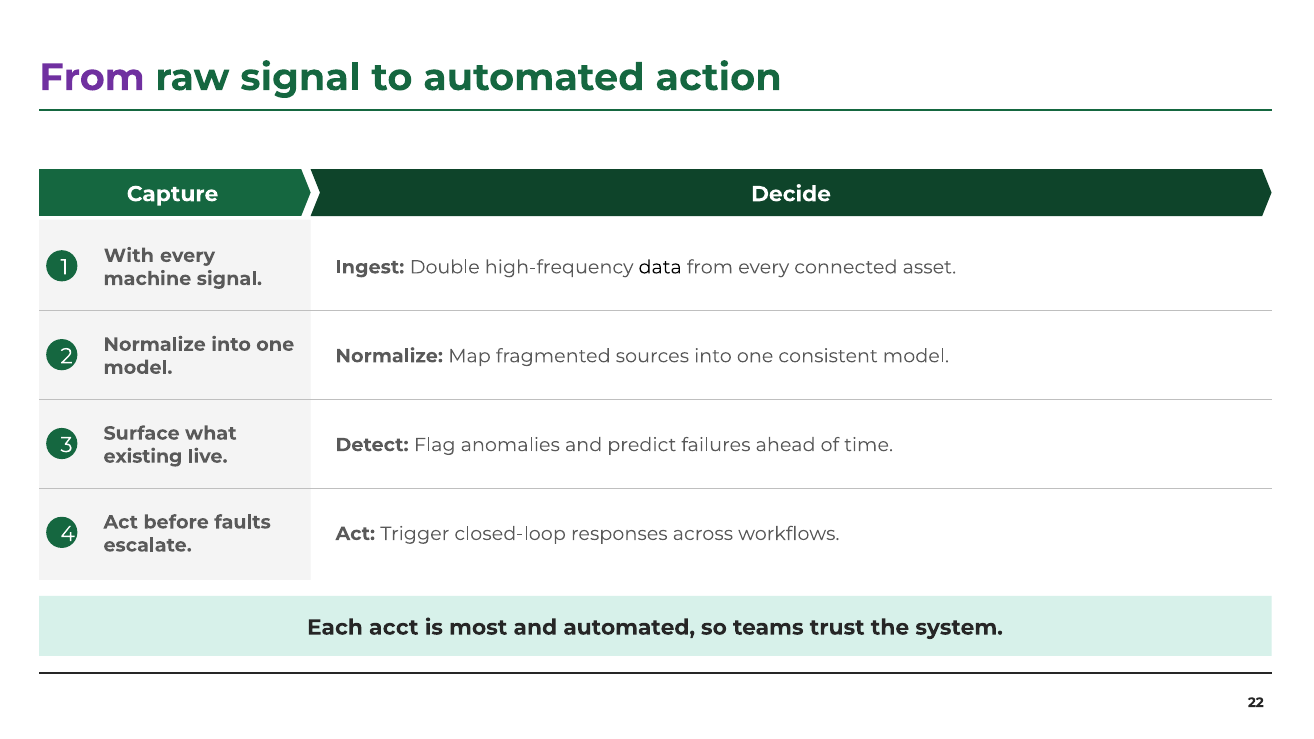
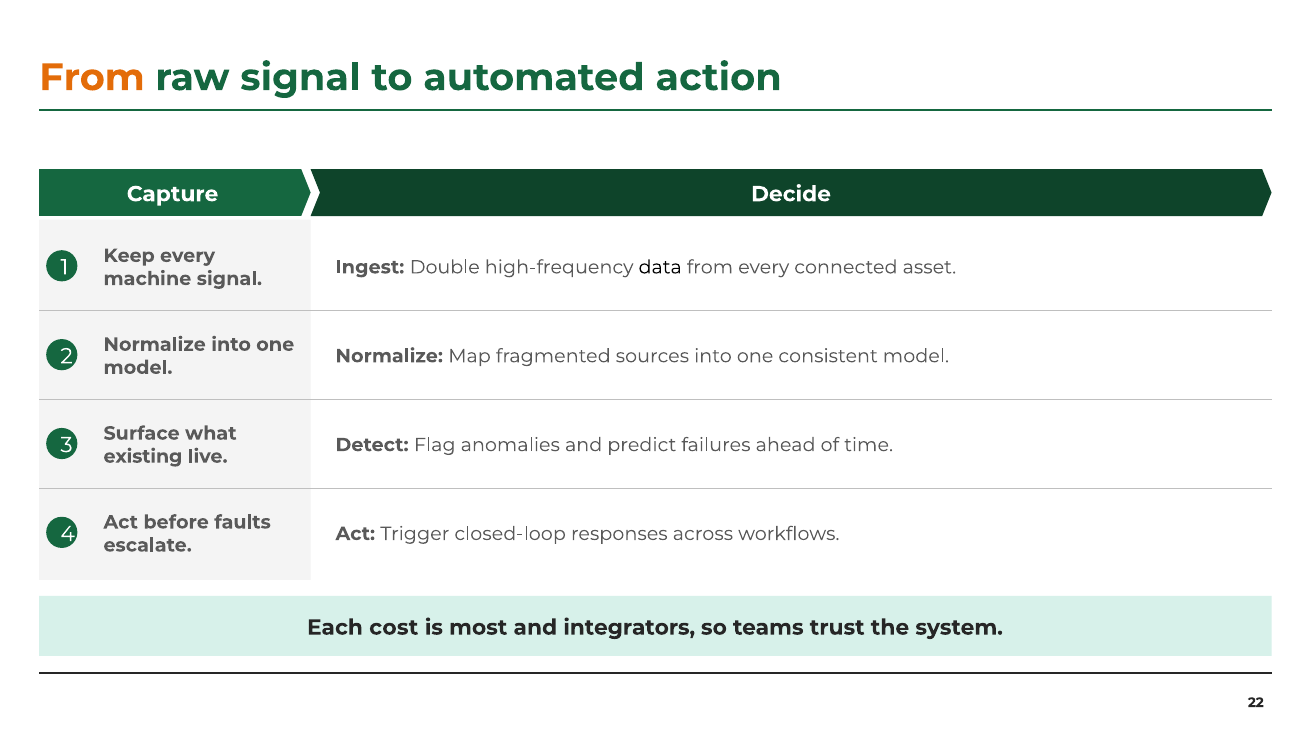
From colour: purple -> orange (92, 78)
With: With -> Keep (129, 256)
acct: acct -> cost (394, 628)
and automated: automated -> integrators (629, 628)
